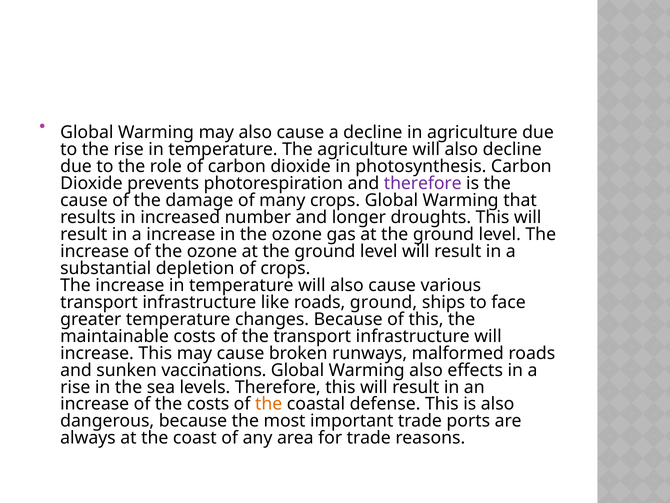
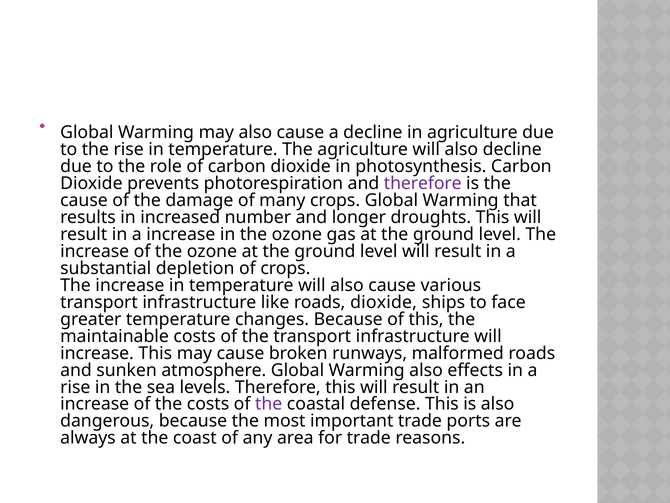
roads ground: ground -> dioxide (384, 302)
vaccinations: vaccinations -> atmosphere (214, 370)
the colour: orange -> purple (269, 404)
